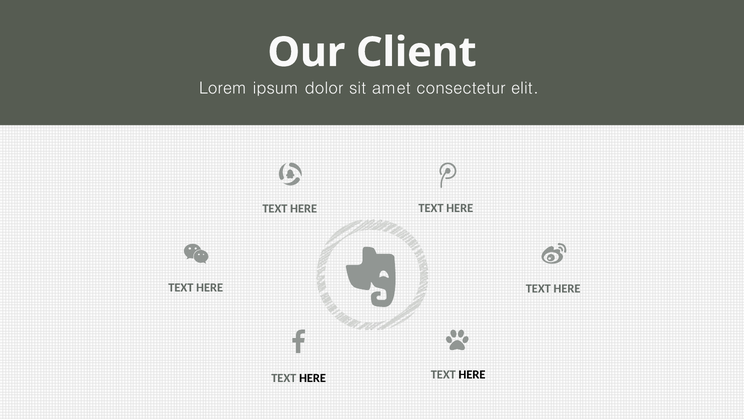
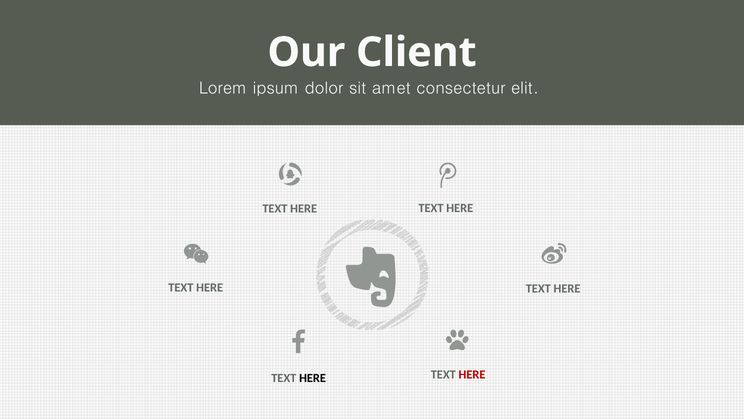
HERE colour: black -> red (472, 374)
